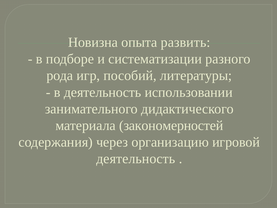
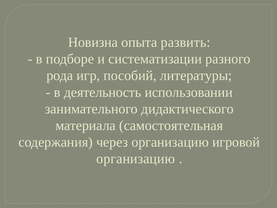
закономерностей: закономерностей -> самостоятельная (171, 125)
деятельность: деятельность -> организацию (136, 159)
